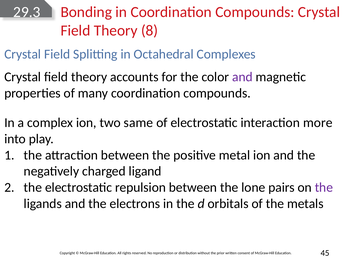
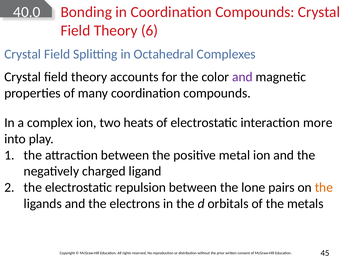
29.3: 29.3 -> 40.0 (27, 12)
8: 8 -> 6 (150, 30)
same: same -> heats (139, 122)
the colour: purple -> orange (324, 187)
